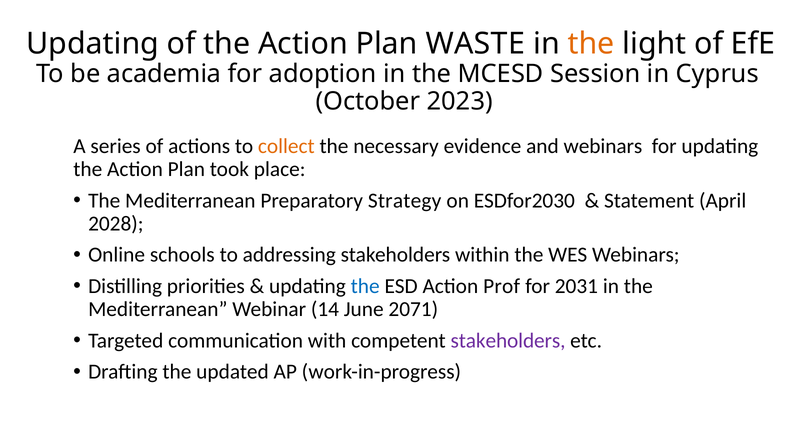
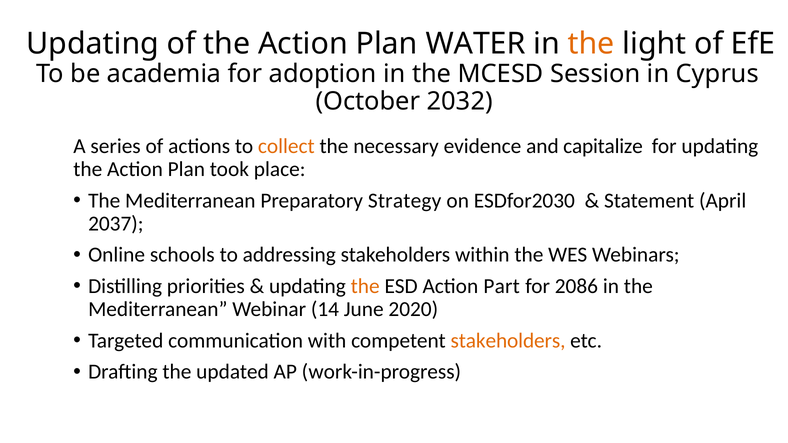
WASTE: WASTE -> WATER (476, 44)
2023: 2023 -> 2032 (460, 101)
and webinars: webinars -> capitalize (603, 146)
2028: 2028 -> 2037 (116, 224)
the colour: blue -> orange (365, 286)
Prof: Prof -> Part (502, 286)
2031: 2031 -> 2086 (576, 286)
2071: 2071 -> 2020 (413, 309)
stakeholders colour: purple -> orange (508, 341)
